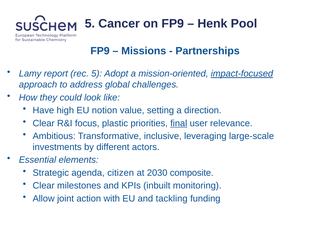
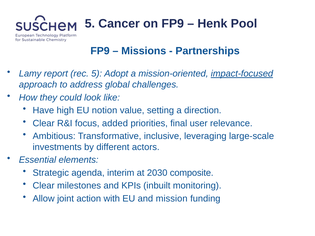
plastic: plastic -> added (115, 123)
final underline: present -> none (179, 123)
citizen: citizen -> interim (121, 173)
tackling: tackling -> mission (172, 199)
